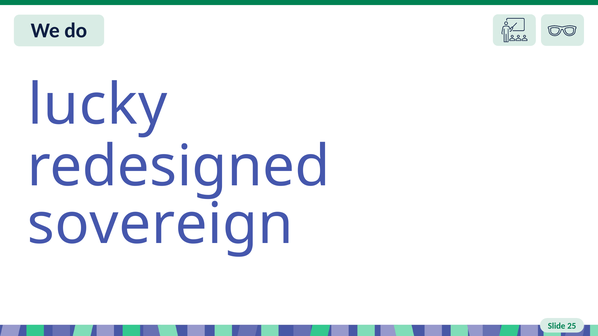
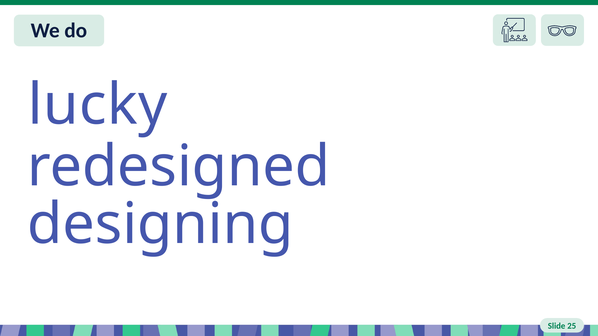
sovereign: sovereign -> designing (160, 225)
